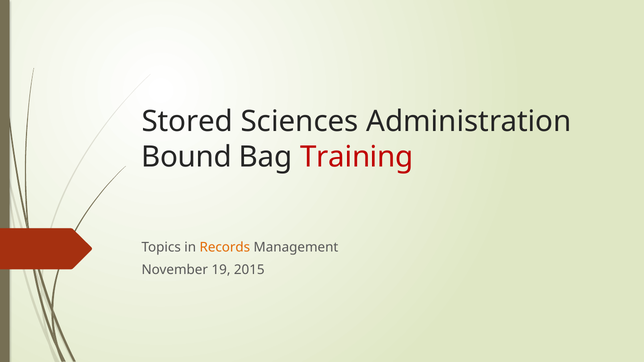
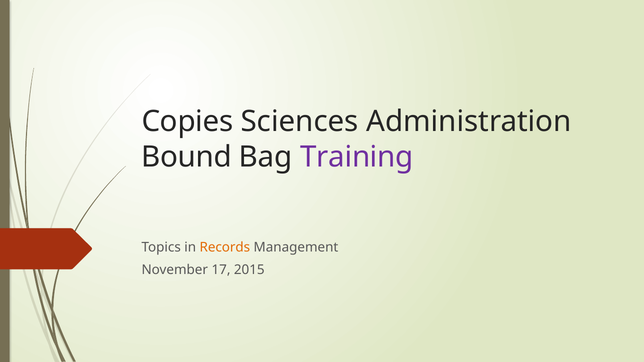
Stored: Stored -> Copies (187, 122)
Training colour: red -> purple (357, 157)
19: 19 -> 17 (221, 270)
